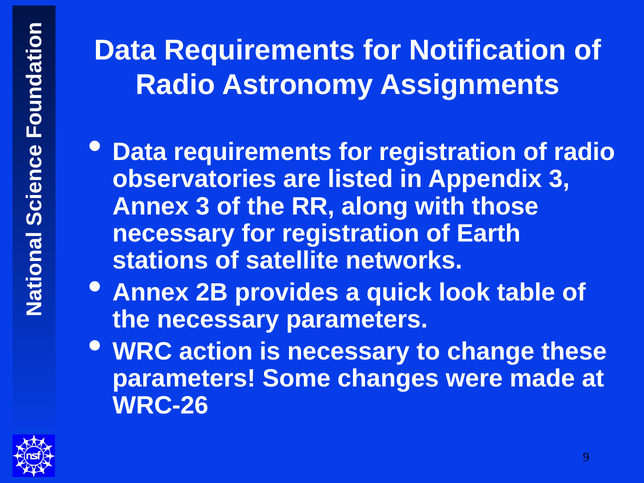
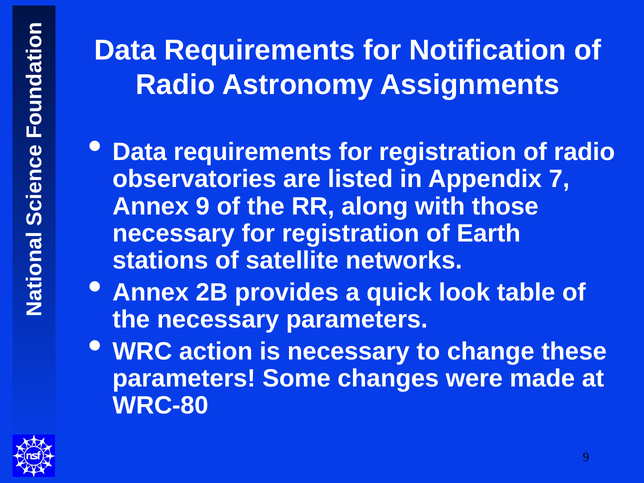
Appendix 3: 3 -> 7 (559, 179)
Annex 3: 3 -> 9 (203, 206)
WRC-26: WRC-26 -> WRC-80 (160, 406)
